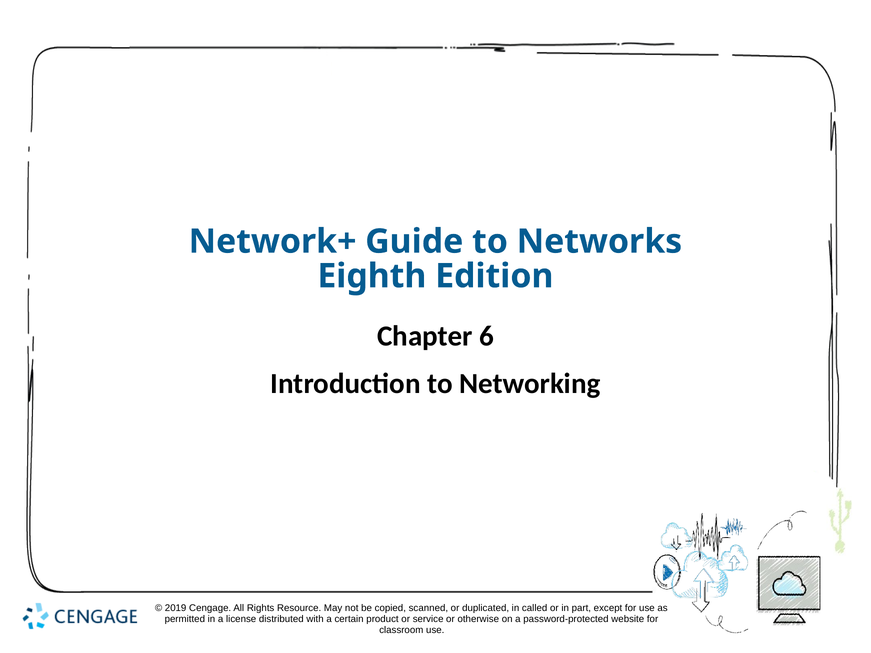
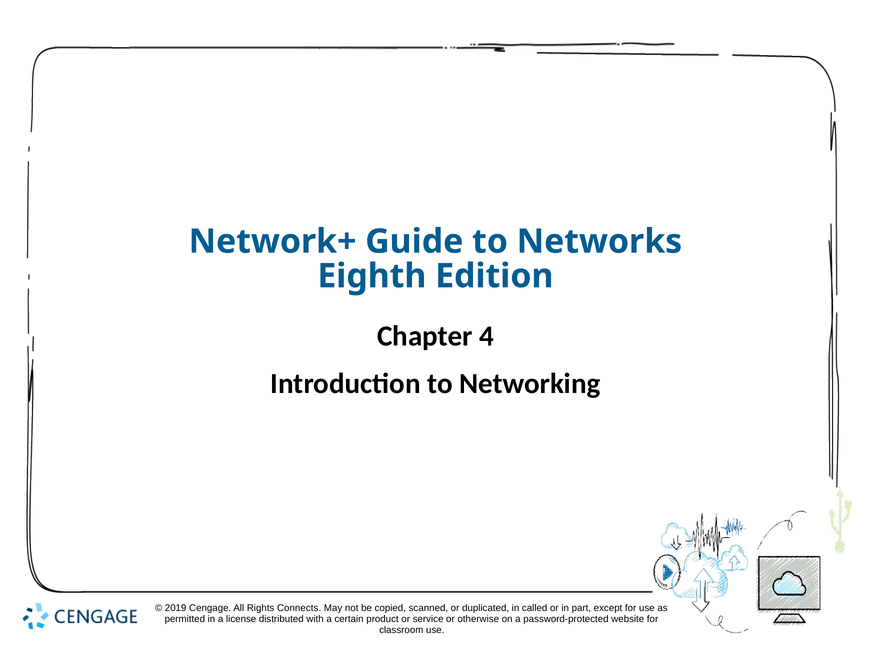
6: 6 -> 4 (486, 336)
Resource: Resource -> Connects (299, 608)
